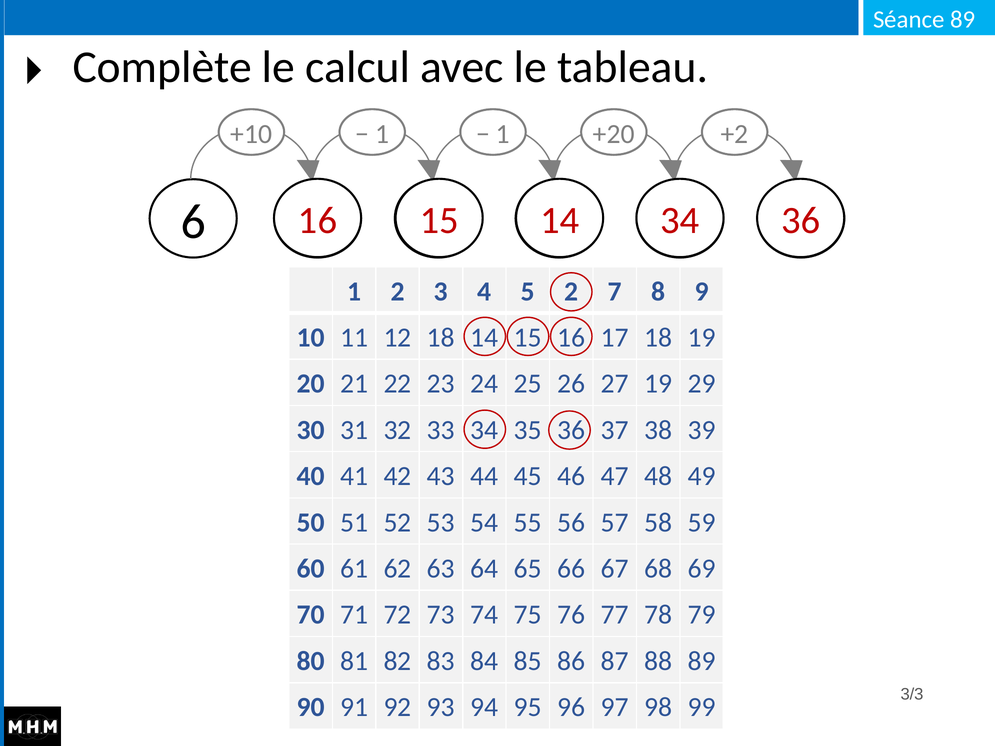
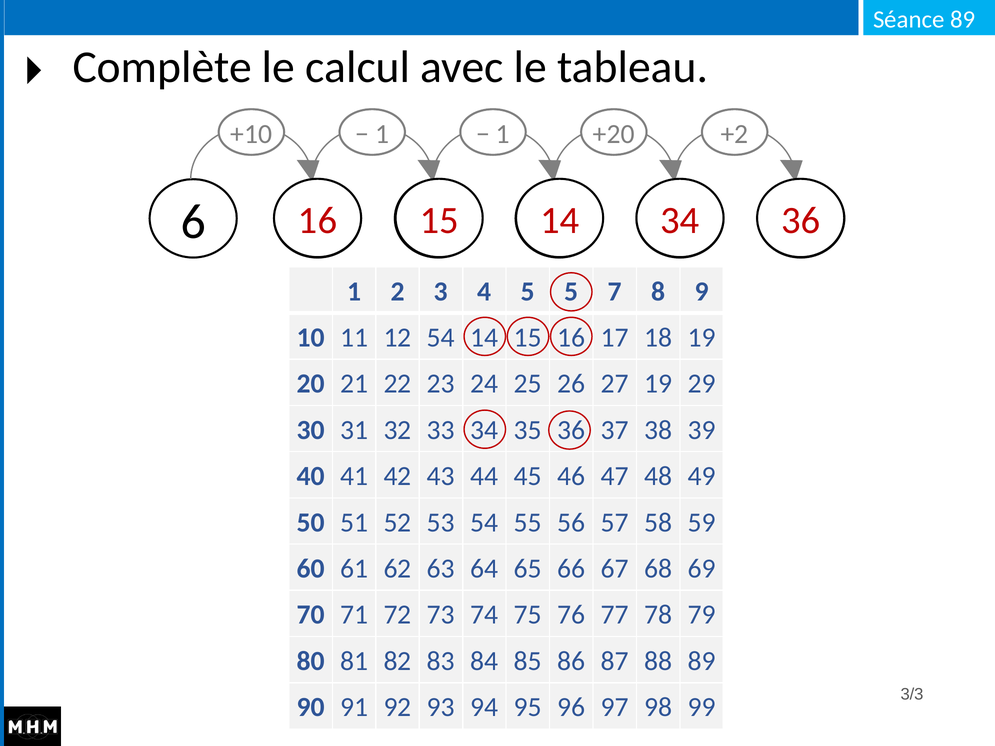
5 2: 2 -> 5 (571, 291)
12 18: 18 -> 54 (441, 338)
